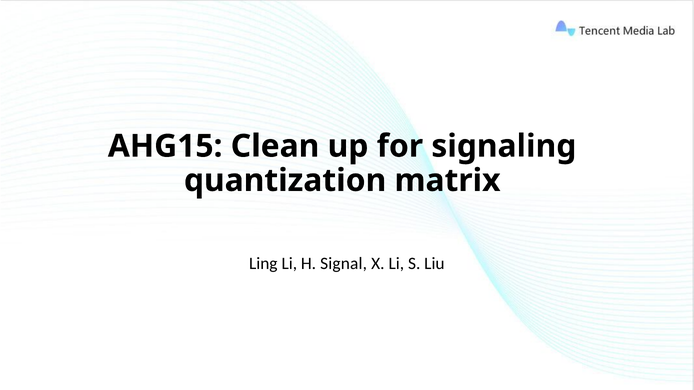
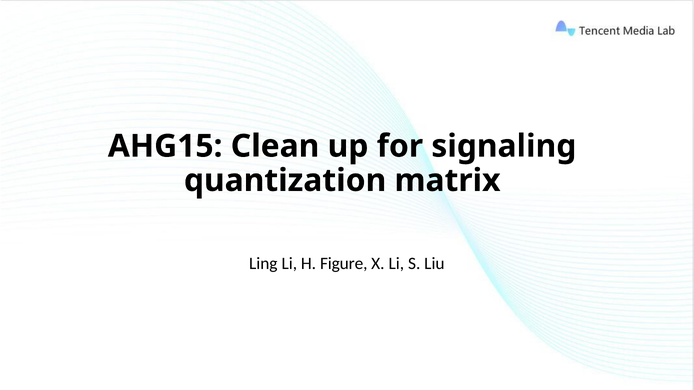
Signal: Signal -> Figure (344, 264)
